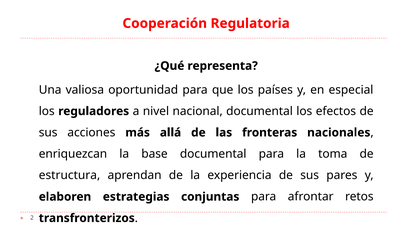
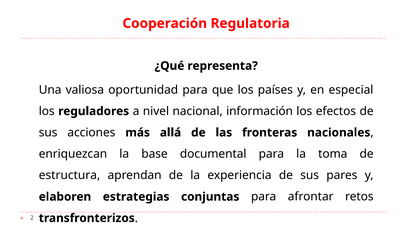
nacional documental: documental -> información (260, 111)
